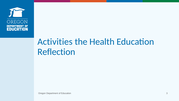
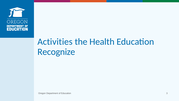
Reflection: Reflection -> Recognize (56, 52)
